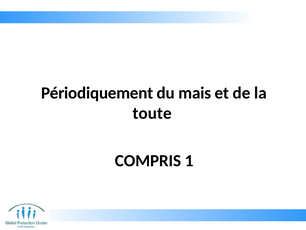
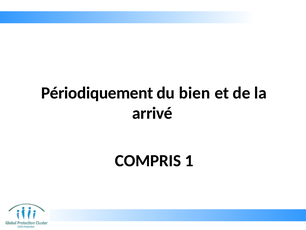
mais: mais -> bien (195, 93)
toute: toute -> arrivé (152, 113)
